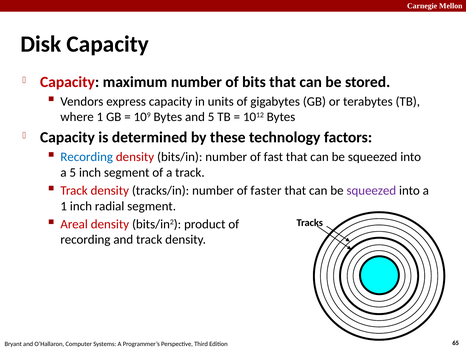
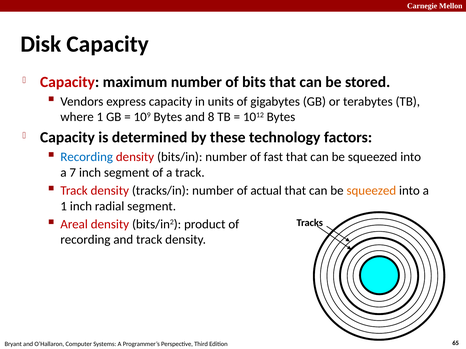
and 5: 5 -> 8 (211, 117)
a 5: 5 -> 7 (73, 173)
faster: faster -> actual (266, 191)
squeezed colour: purple -> orange (371, 191)
